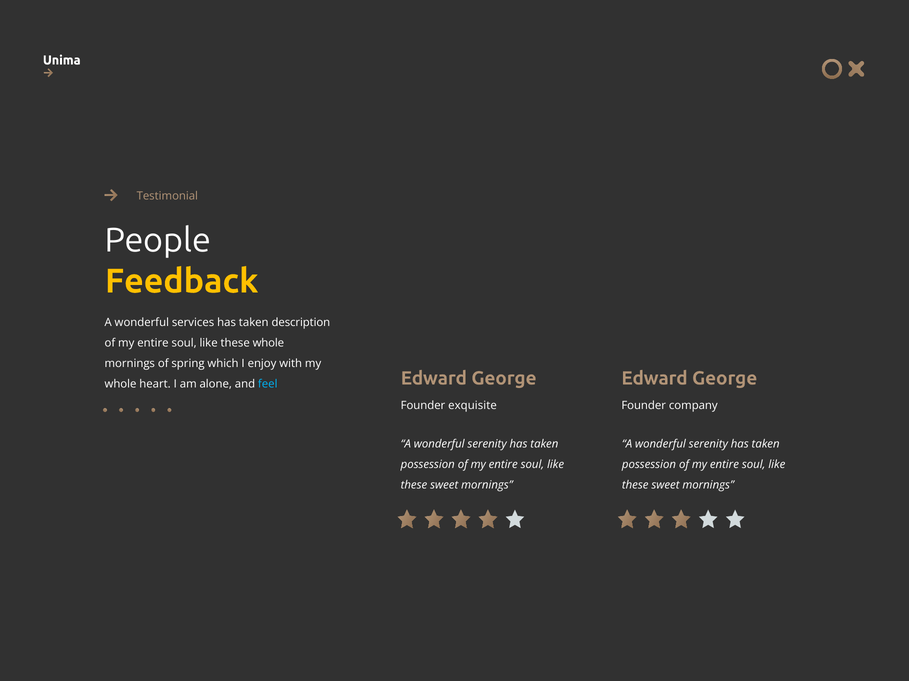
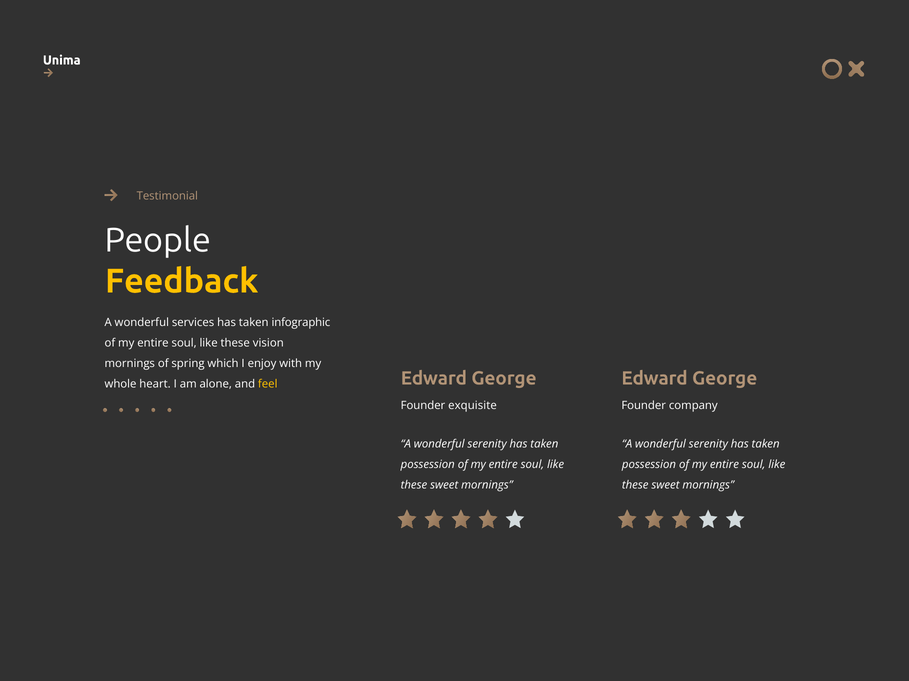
description: description -> infographic (301, 323)
these whole: whole -> vision (268, 343)
feel colour: light blue -> yellow (268, 384)
